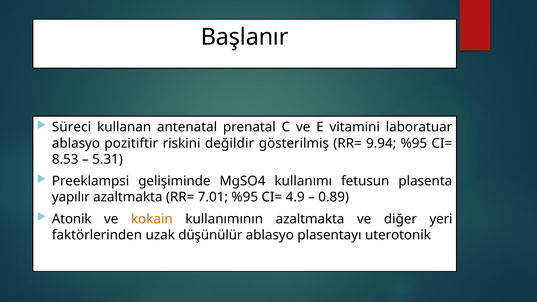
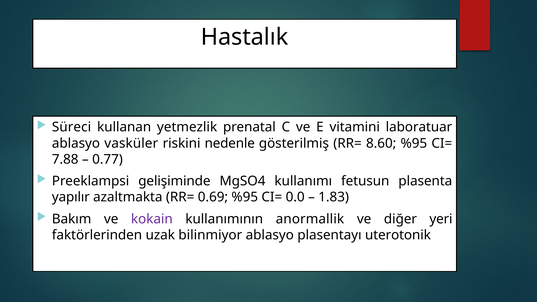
Başlanır: Başlanır -> Hastalık (245, 37)
antenatal: antenatal -> yetmezlik (187, 127)
pozitiftir: pozitiftir -> vasküler (131, 143)
değildir: değildir -> nedenle (230, 143)
9.94: 9.94 -> 8.60 (381, 143)
8.53: 8.53 -> 7.88 (65, 159)
5.31: 5.31 -> 0.77 (107, 159)
7.01: 7.01 -> 0.69 (213, 197)
4.9: 4.9 -> 0.0 (295, 197)
0.89: 0.89 -> 1.83 (334, 197)
Atonik: Atonik -> Bakım (72, 219)
kokain colour: orange -> purple (152, 219)
kullanımının azaltmakta: azaltmakta -> anormallik (310, 219)
düşünülür: düşünülür -> bilinmiyor (210, 235)
